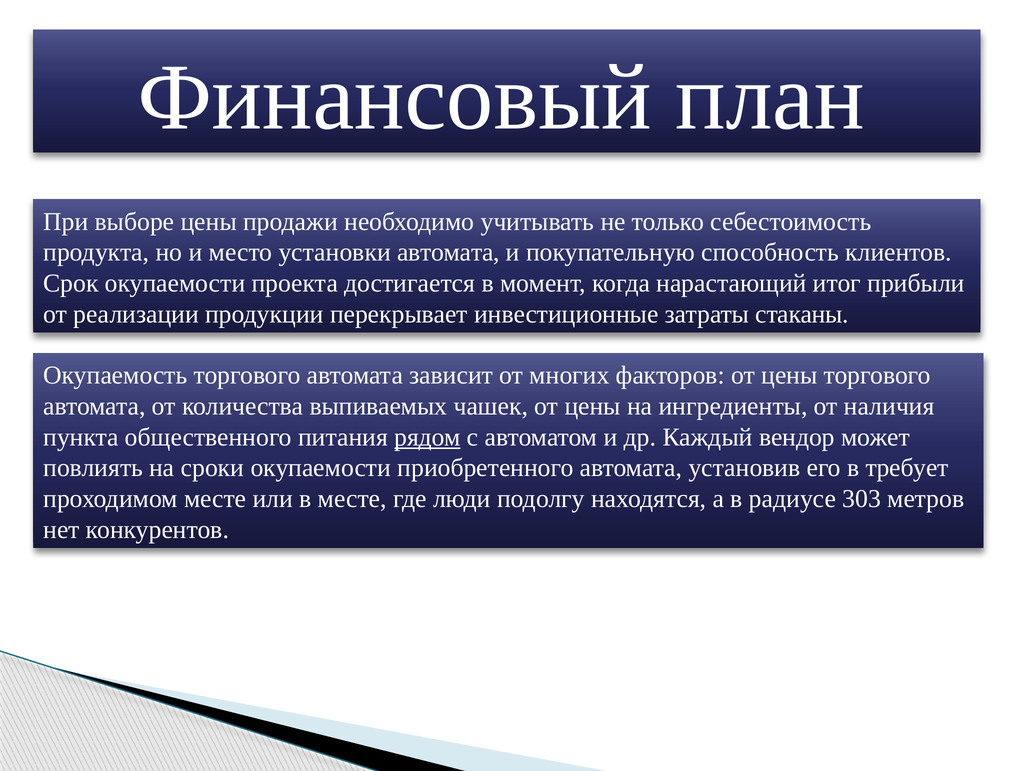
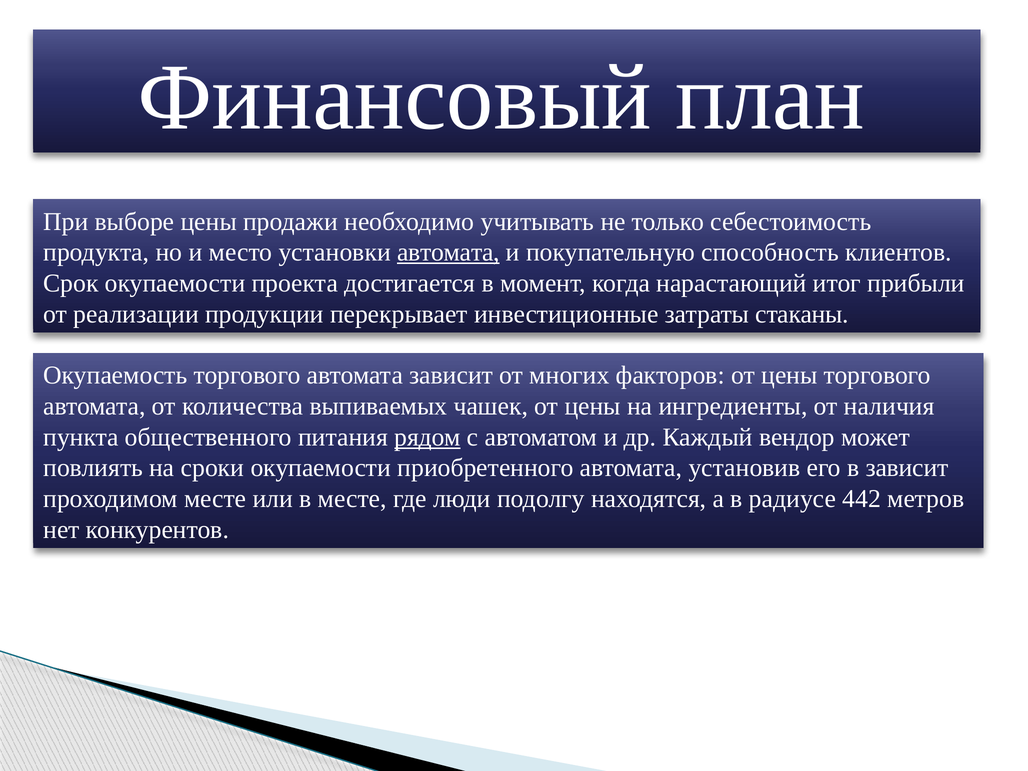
автомата underline: none -> present (448, 252)
в требует: требует -> зависит (907, 468)
303: 303 -> 442 (862, 499)
